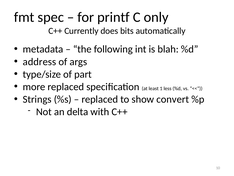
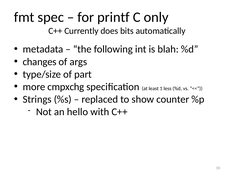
address: address -> changes (40, 62)
more replaced: replaced -> cmpxchg (66, 87)
convert: convert -> counter (173, 99)
delta: delta -> hello (77, 111)
